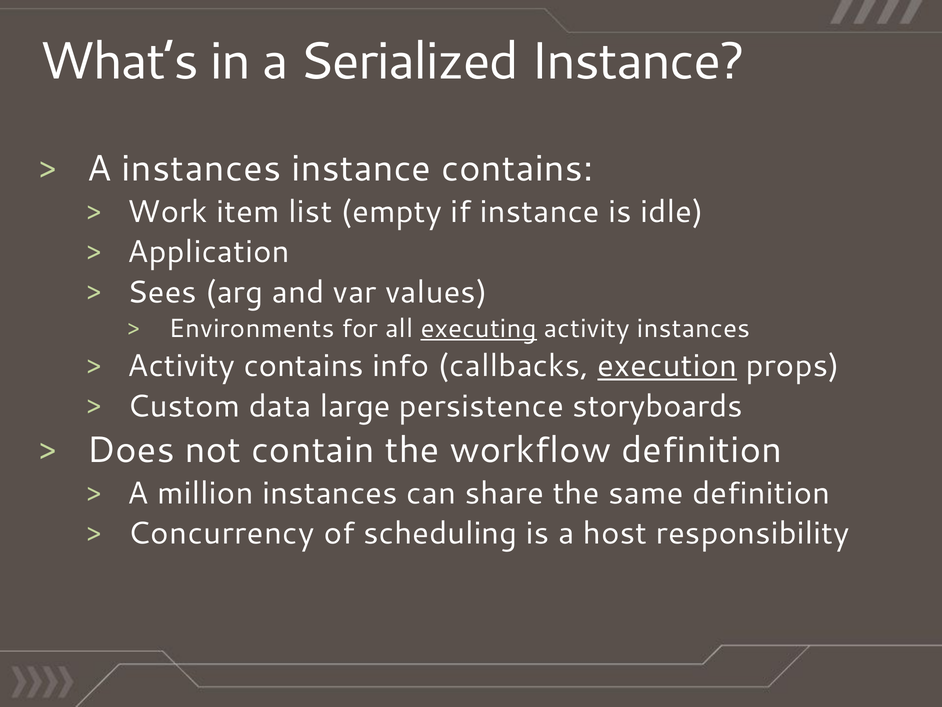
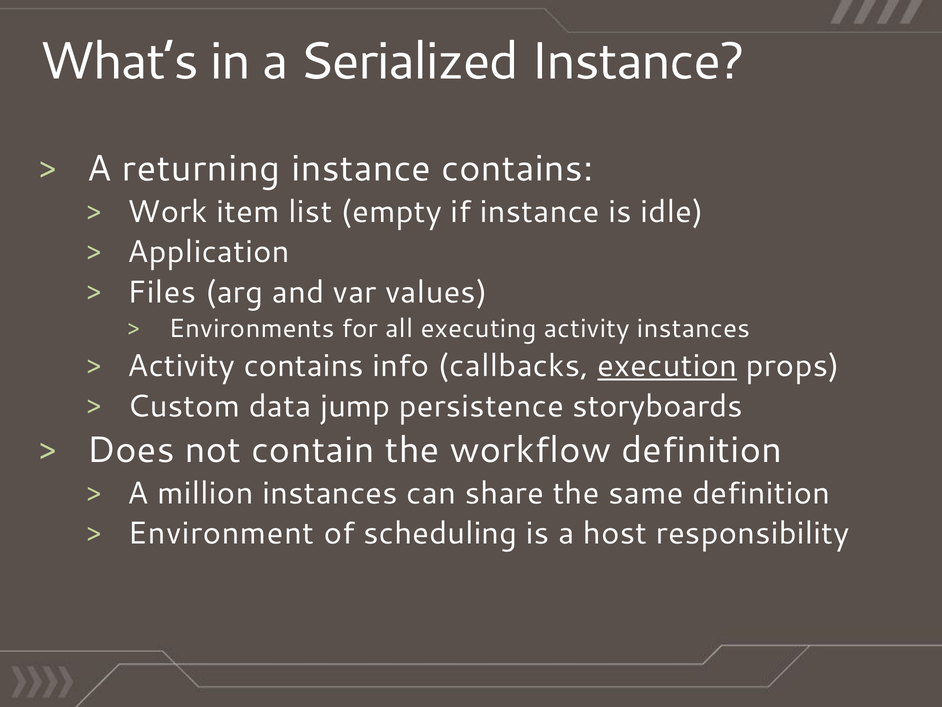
A instances: instances -> returning (201, 169)
Sees: Sees -> Files (162, 292)
executing underline: present -> none (479, 328)
large: large -> jump (355, 406)
Concurrency: Concurrency -> Environment (221, 533)
